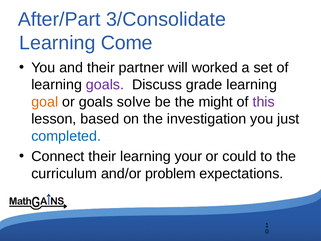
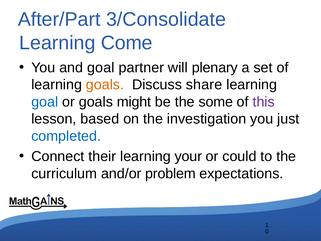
and their: their -> goal (101, 68)
worked: worked -> plenary (215, 68)
goals colour: purple -> orange (105, 85)
grade: grade -> share (204, 85)
goal colour: orange -> blue (45, 102)
solve: solve -> might (134, 102)
might: might -> some (216, 102)
